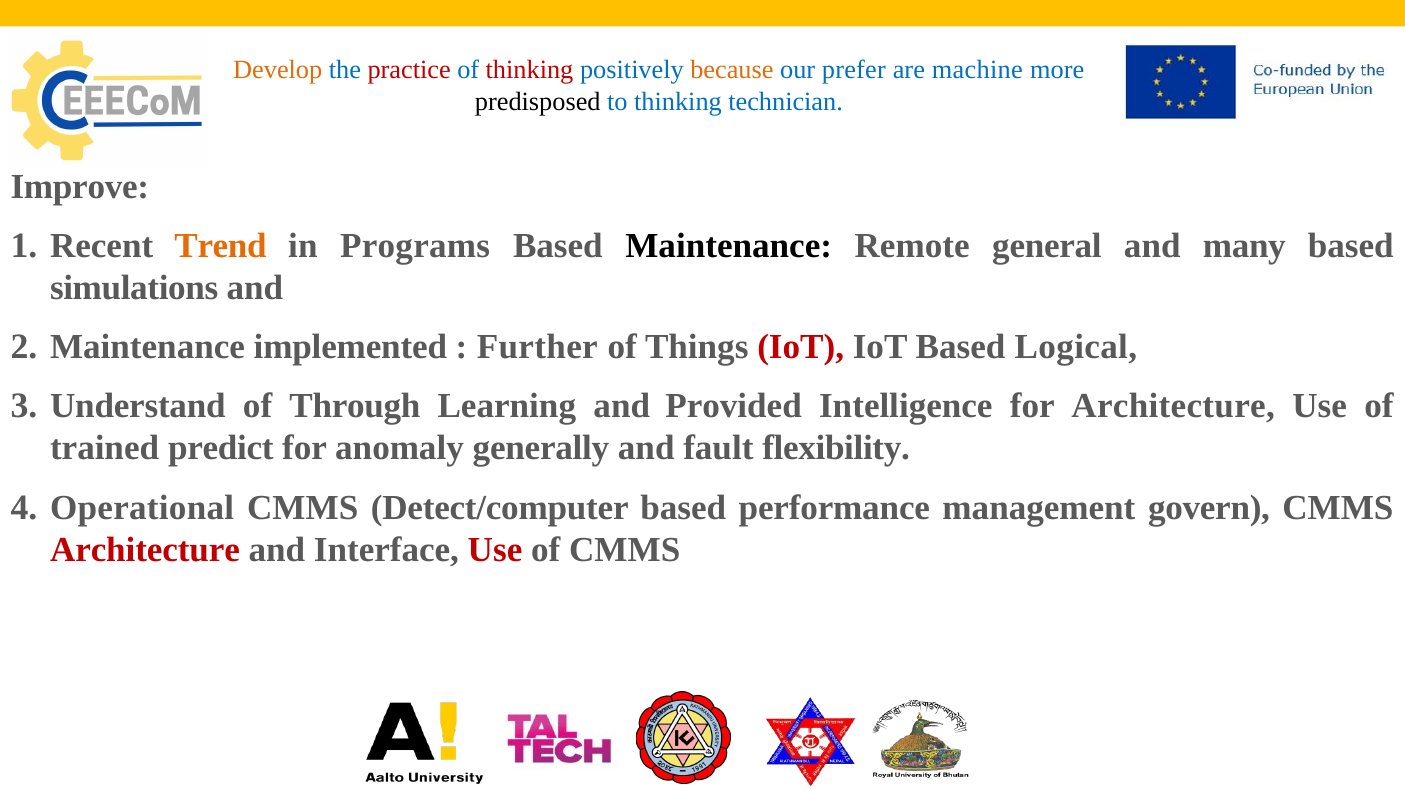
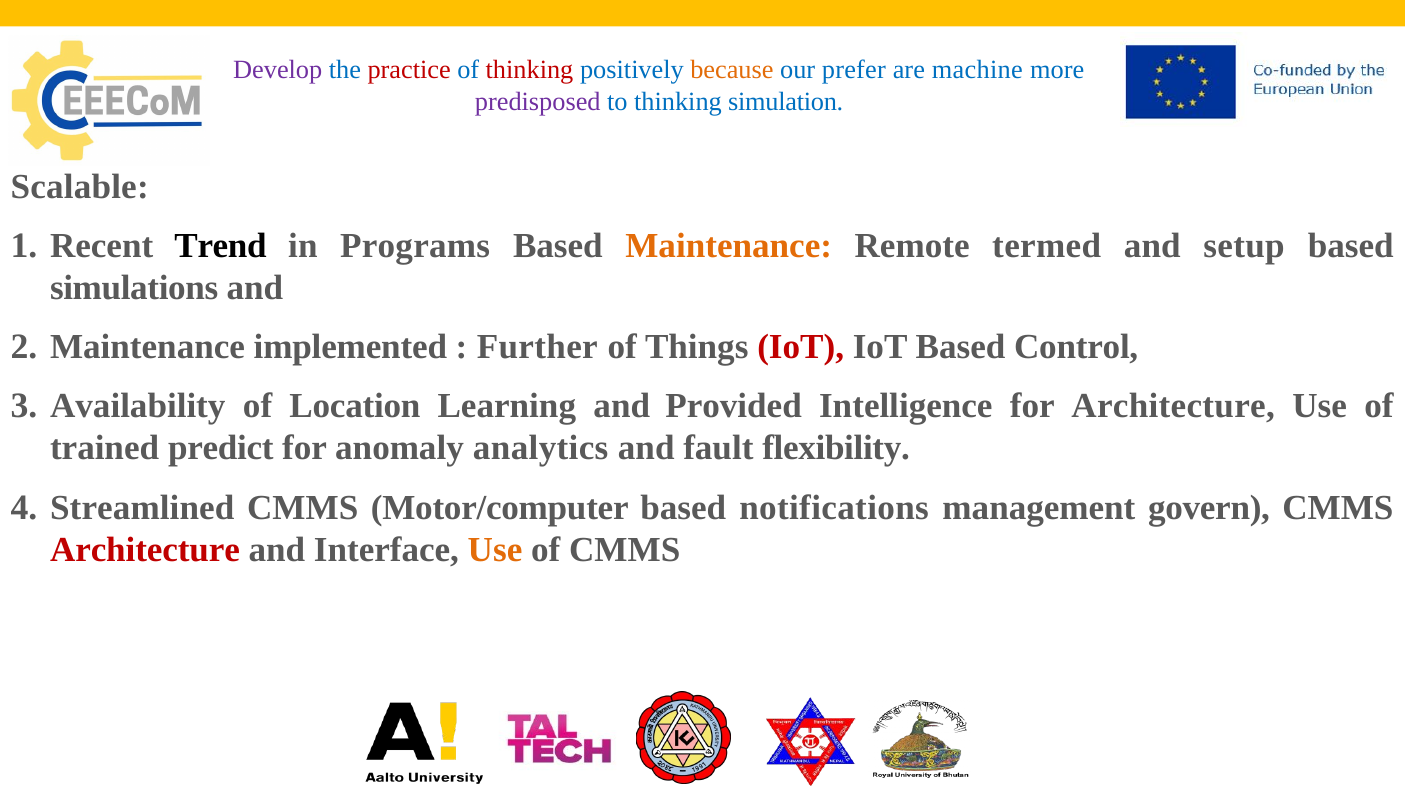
Develop colour: orange -> purple (278, 70)
predisposed colour: black -> purple (538, 101)
technician: technician -> simulation (786, 101)
Improve: Improve -> Scalable (80, 187)
Trend colour: orange -> black (221, 246)
Maintenance colour: black -> orange (729, 246)
general: general -> termed (1047, 246)
many: many -> setup (1244, 246)
Logical: Logical -> Control (1076, 347)
Understand: Understand -> Availability (138, 406)
Through: Through -> Location (355, 406)
generally: generally -> analytics (541, 449)
Operational: Operational -> Streamlined (142, 508)
Detect/computer: Detect/computer -> Motor/computer (500, 508)
performance: performance -> notifications (834, 508)
Use colour: red -> orange (495, 550)
